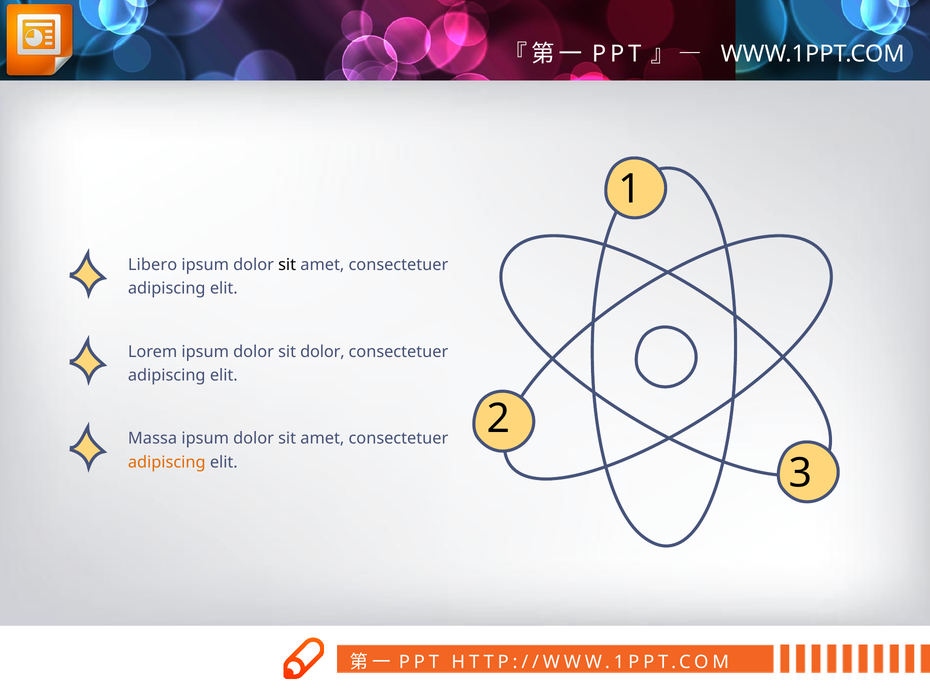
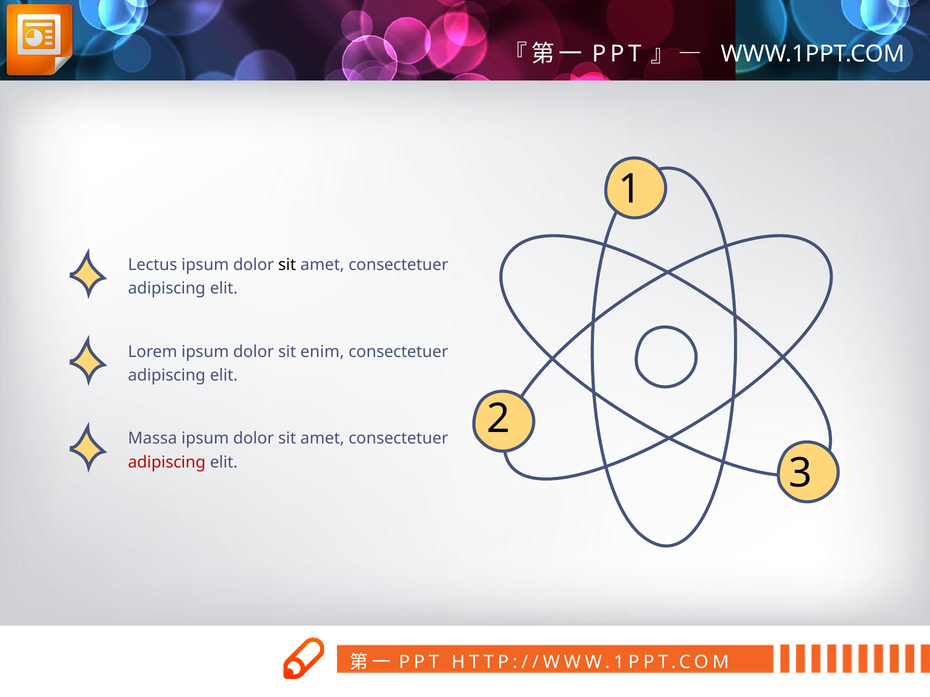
Libero: Libero -> Lectus (153, 265)
sit dolor: dolor -> enim (322, 352)
adipiscing colour: orange -> red (167, 462)
